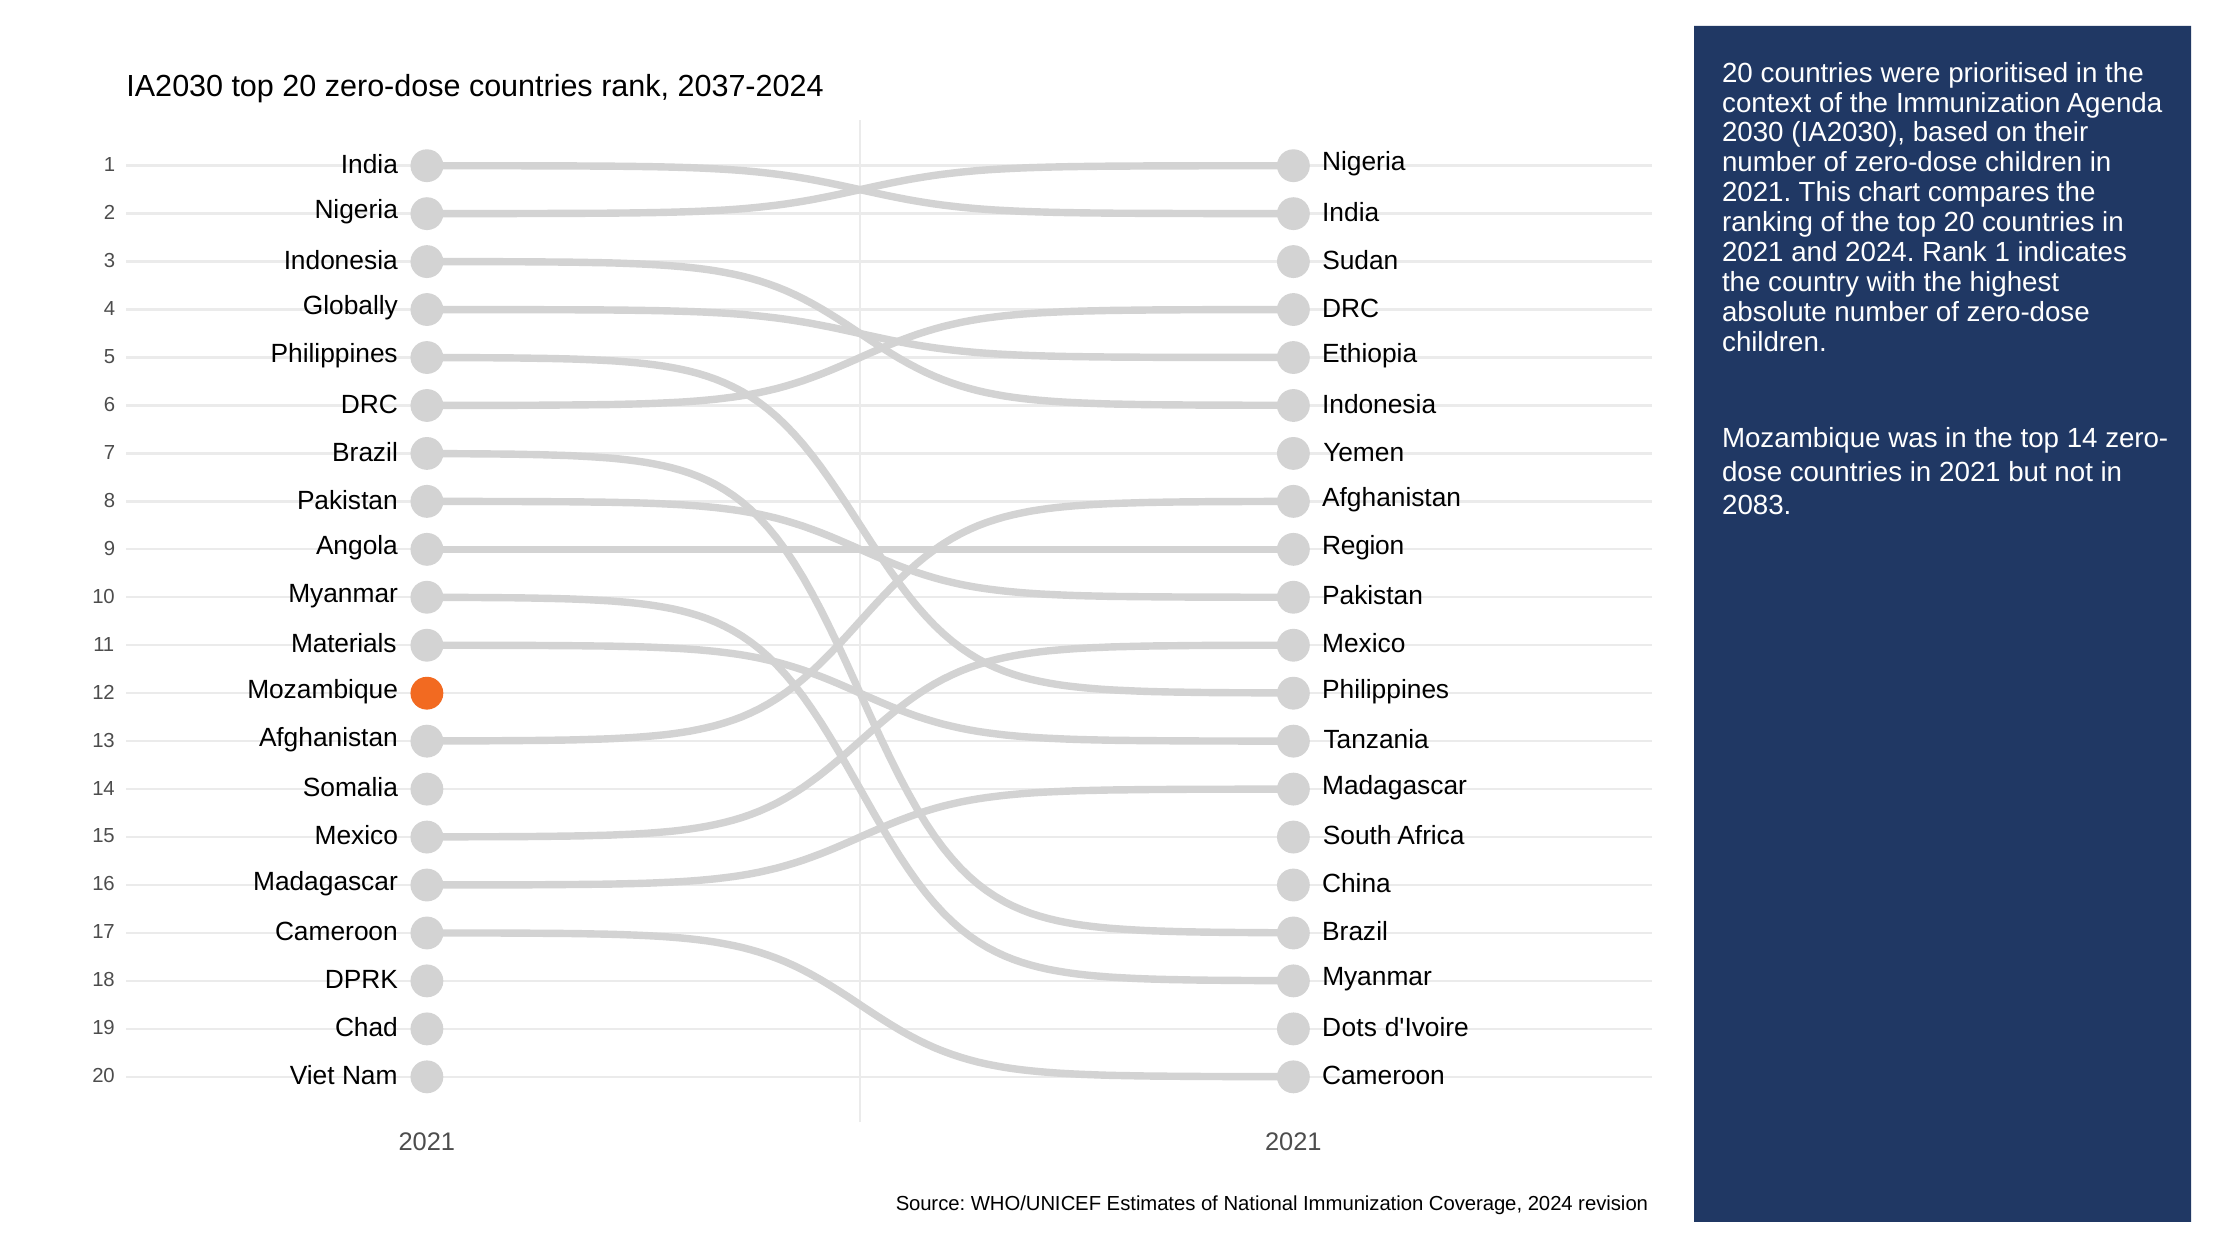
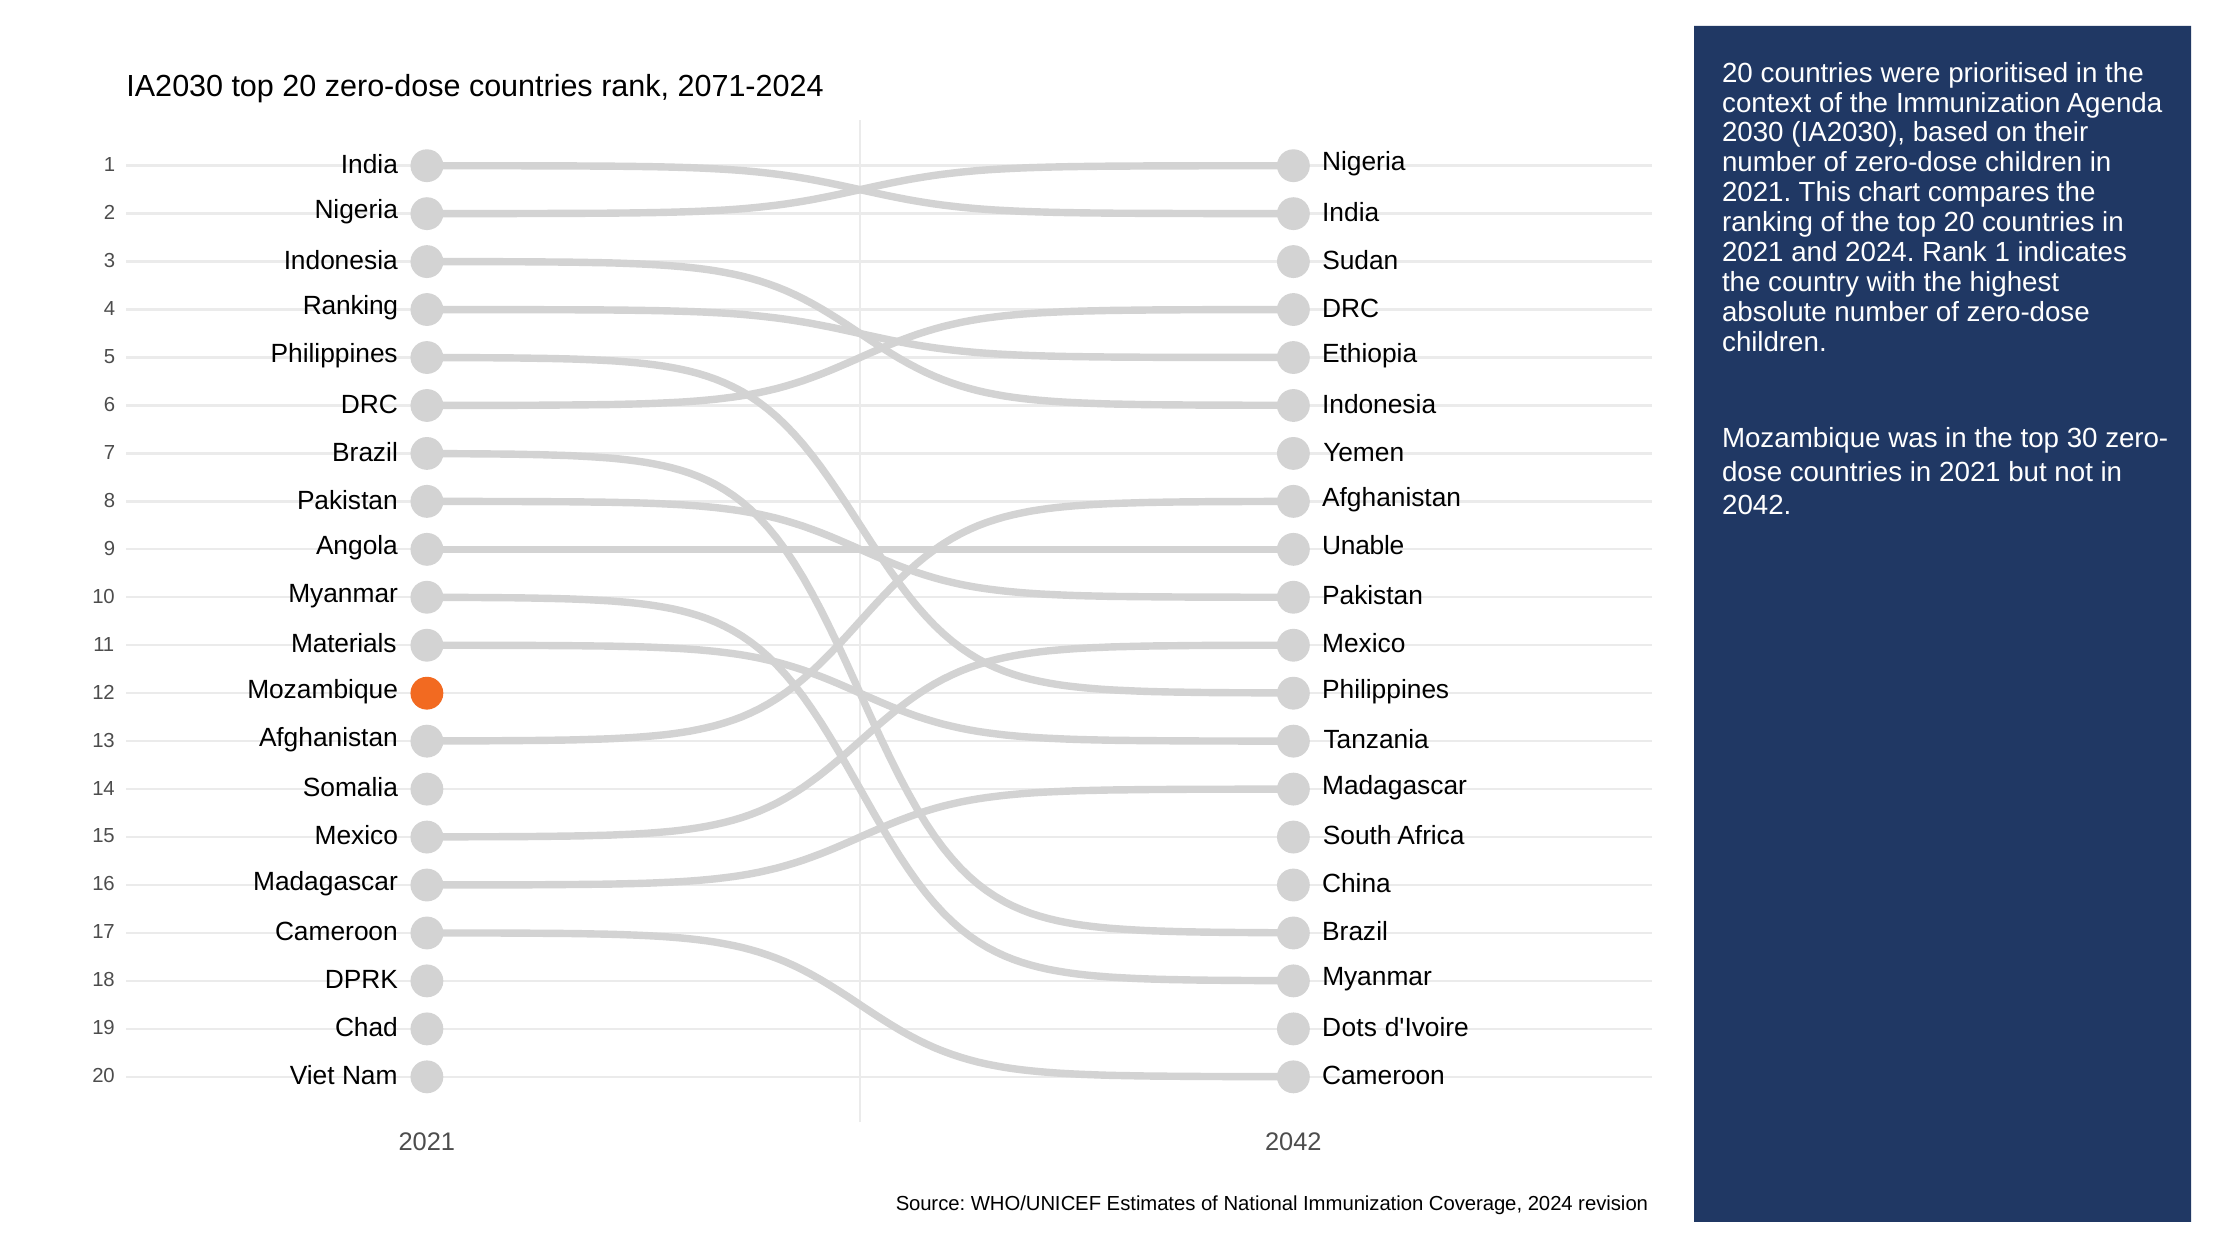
2037-2024: 2037-2024 -> 2071-2024 (751, 86)
Globally: Globally -> Ranking (351, 306)
top 14: 14 -> 30 (2082, 439)
2083: 2083 -> 2042 (1757, 505)
Region: Region -> Unable (1363, 546)
2021 2021: 2021 -> 2042 (1293, 1142)
